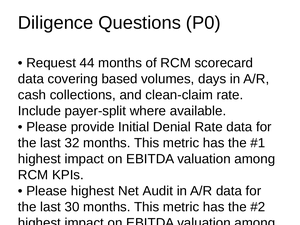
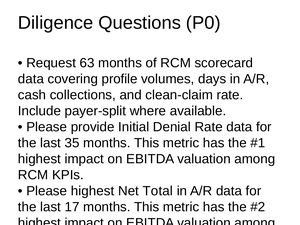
44: 44 -> 63 (87, 63)
based: based -> profile (120, 79)
32: 32 -> 35 (72, 143)
Audit: Audit -> Total (158, 191)
30: 30 -> 17 (72, 207)
